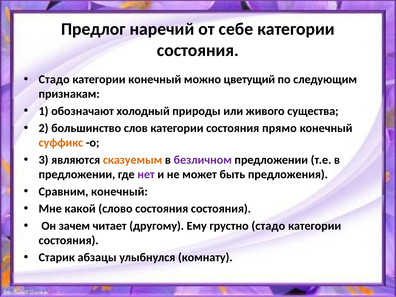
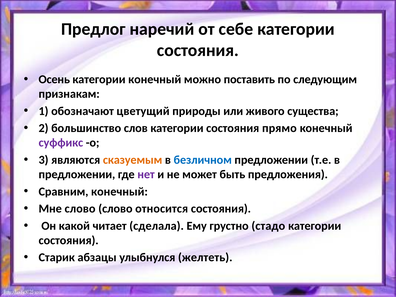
Стадо: Стадо -> Осень (54, 79)
цветущий: цветущий -> поставить (249, 79)
холодный: холодный -> цветущий (143, 111)
суффикс colour: orange -> purple (61, 143)
безличном colour: purple -> blue (203, 160)
Мне какой: какой -> слово (80, 209)
слово состояния: состояния -> относится (162, 209)
зачем: зачем -> какой (74, 226)
другому: другому -> сделала (157, 226)
комнату: комнату -> желтеть (205, 257)
